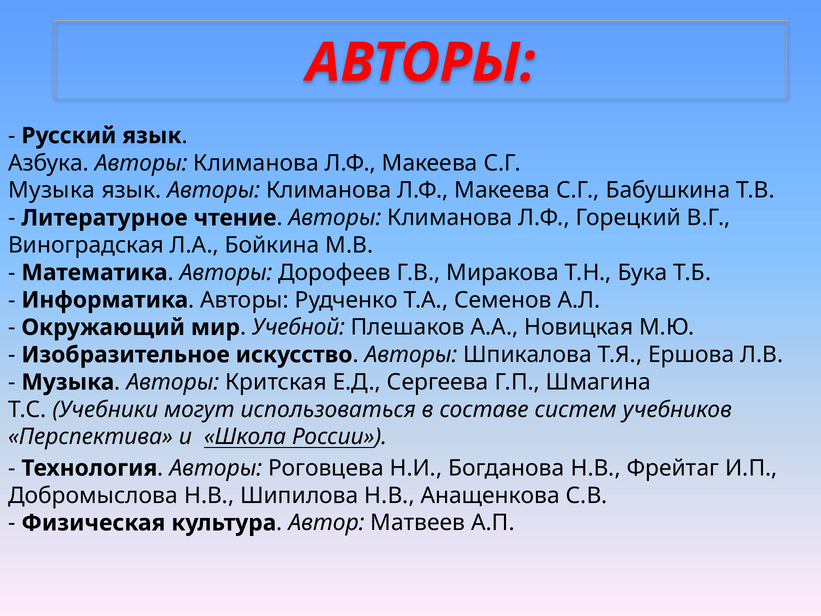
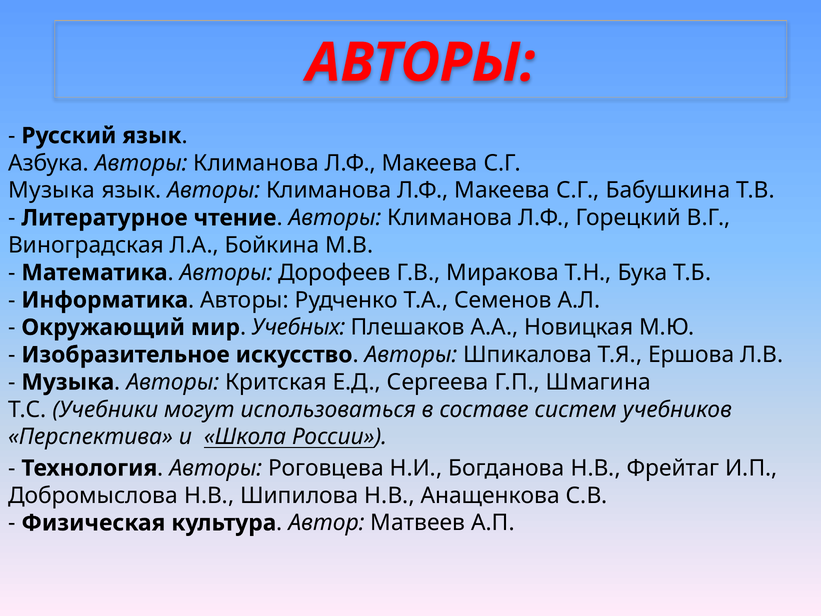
Учебной: Учебной -> Учебных (299, 327)
